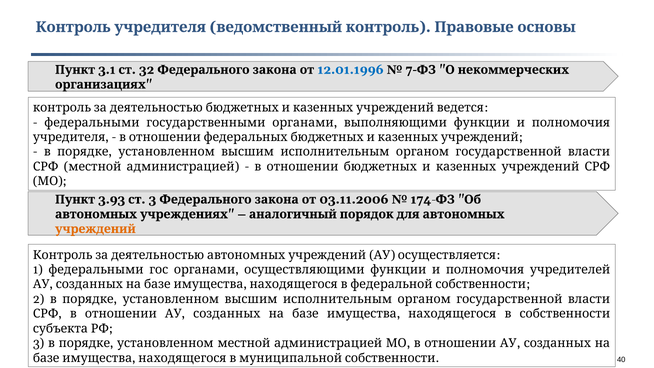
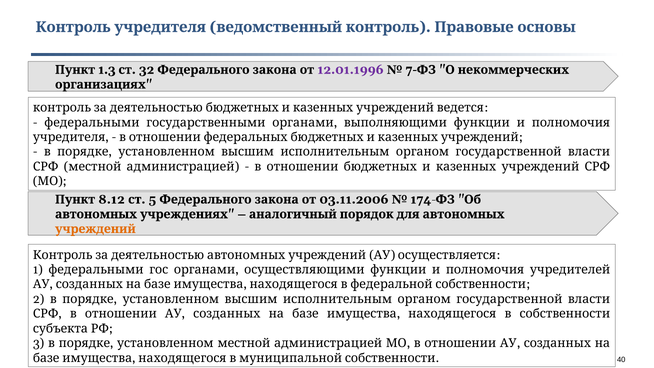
3.1: 3.1 -> 1.3 (107, 70)
12.01.1996 colour: blue -> purple (351, 70)
3.93: 3.93 -> 8.12 (112, 199)
3: 3 -> 5 (152, 199)
